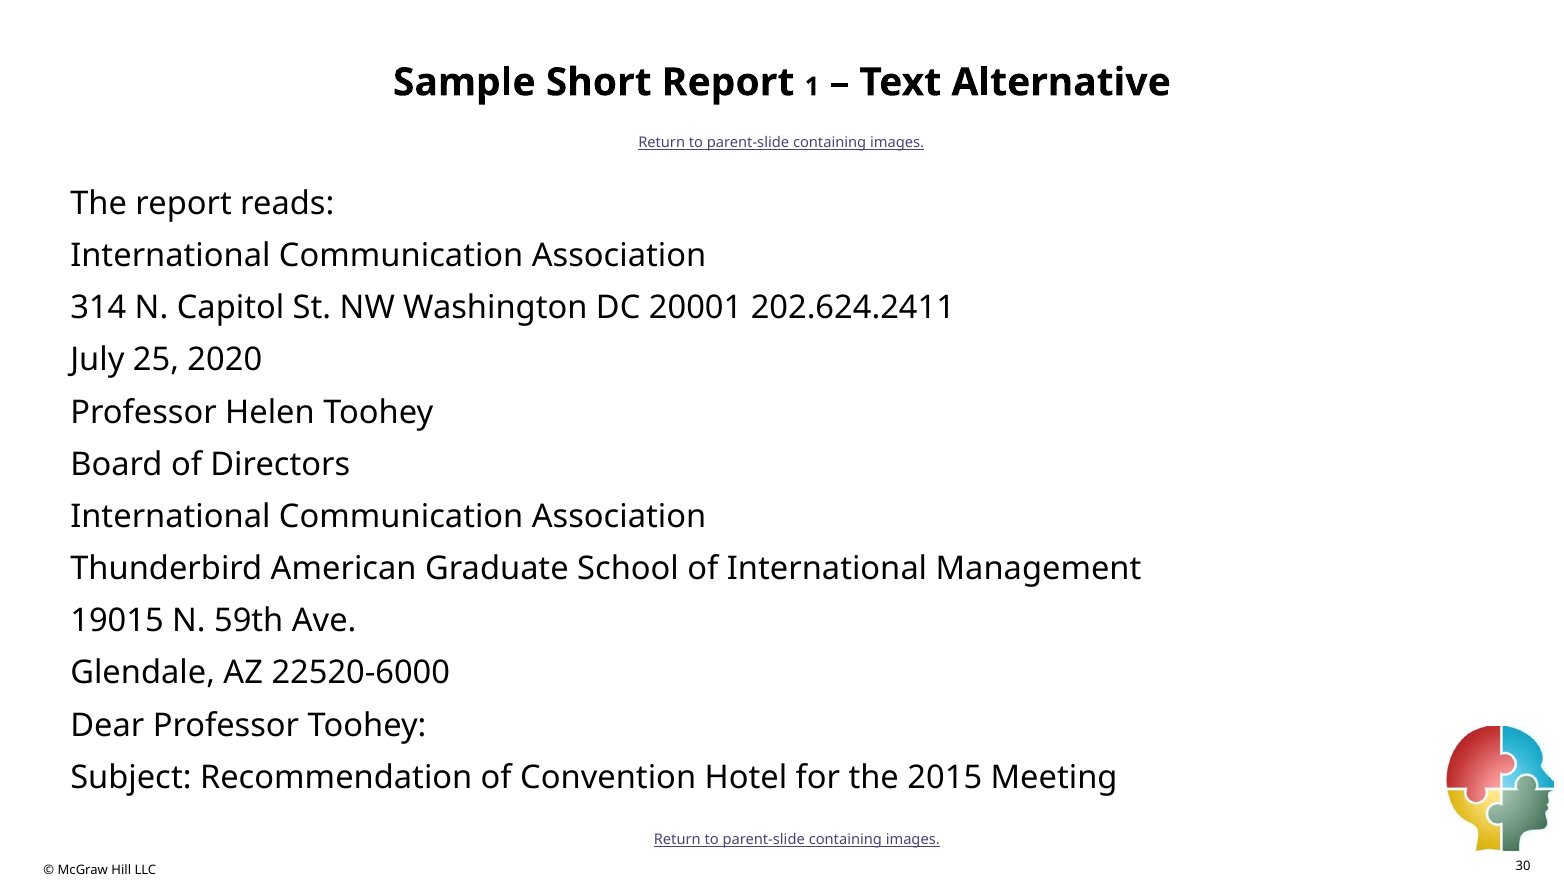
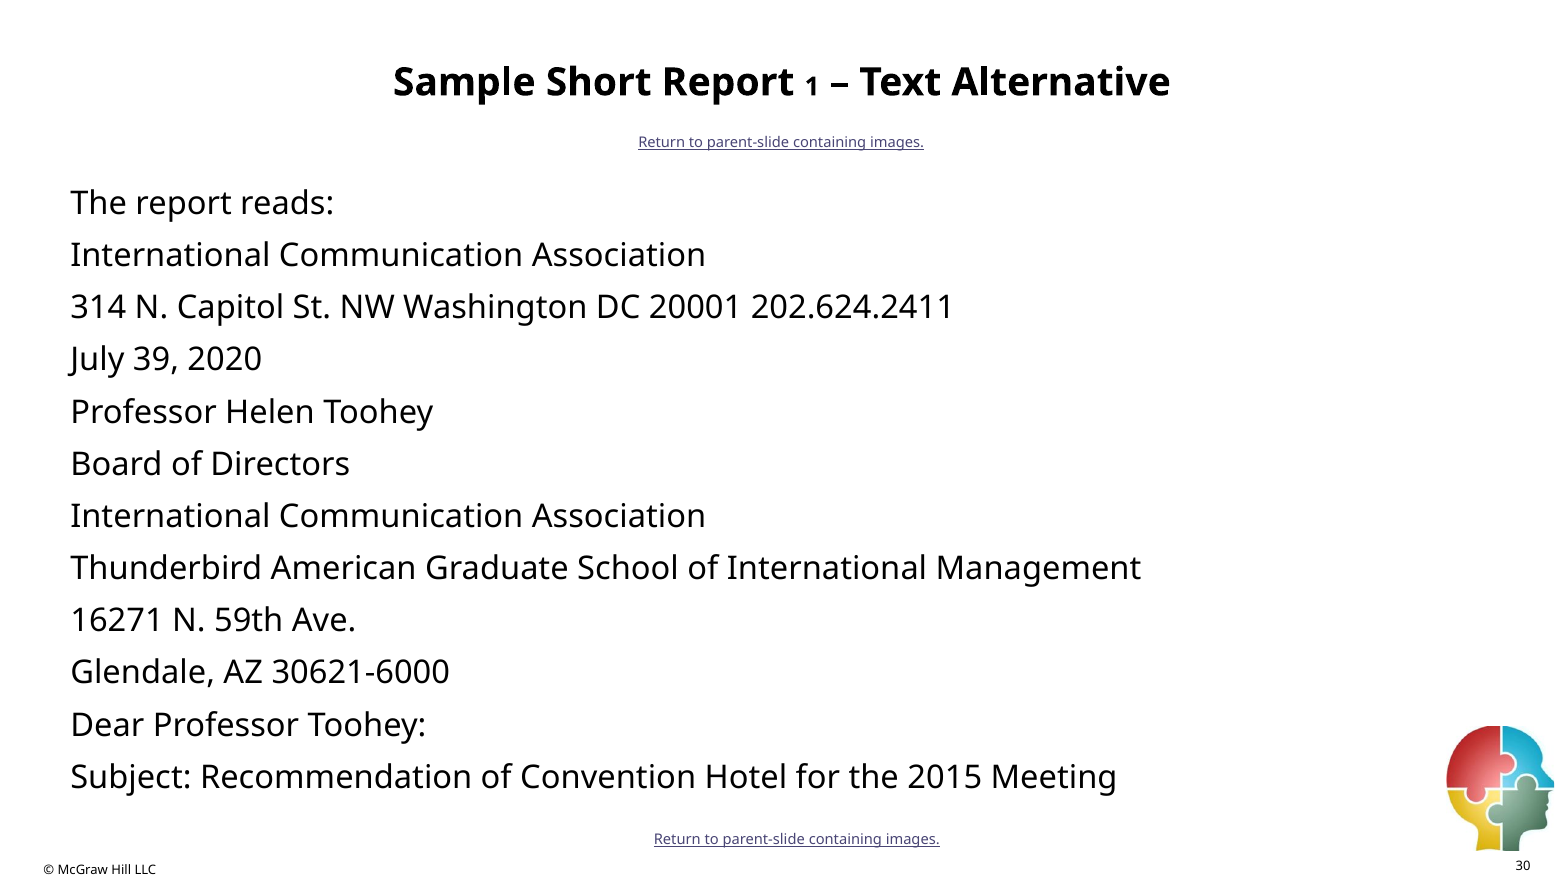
25: 25 -> 39 (156, 360)
19015: 19015 -> 16271 (117, 621)
22520-6000: 22520-6000 -> 30621-6000 (361, 673)
